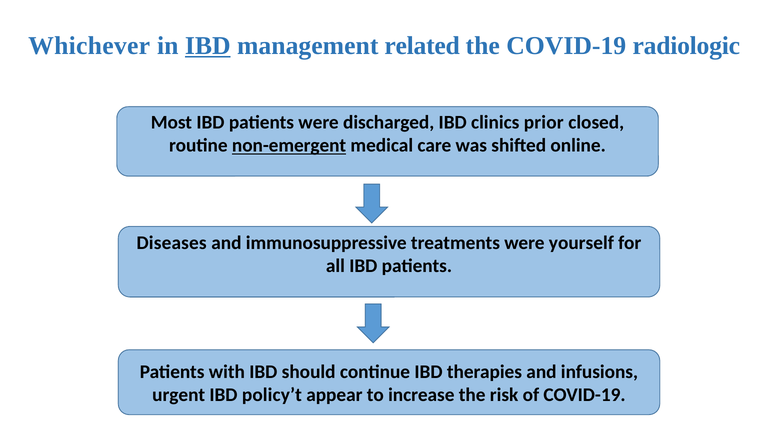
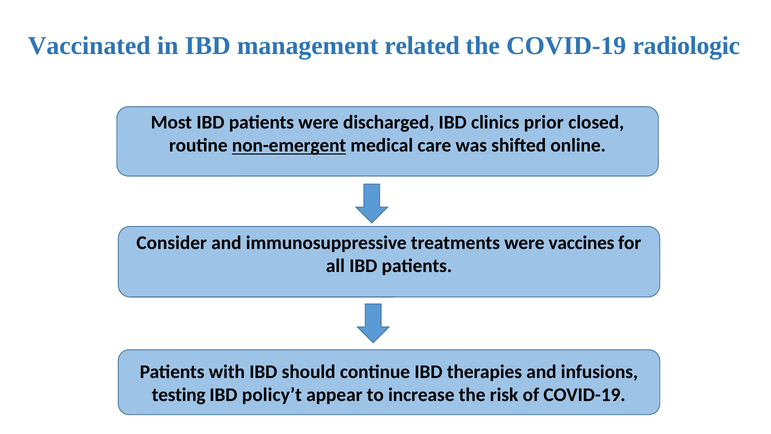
Whichever: Whichever -> Vaccinated (89, 46)
IBD underline: present -> none (208, 46)
Diseases: Diseases -> Consider (172, 243)
yourself: yourself -> vaccines (581, 243)
urgent: urgent -> testing (179, 395)
